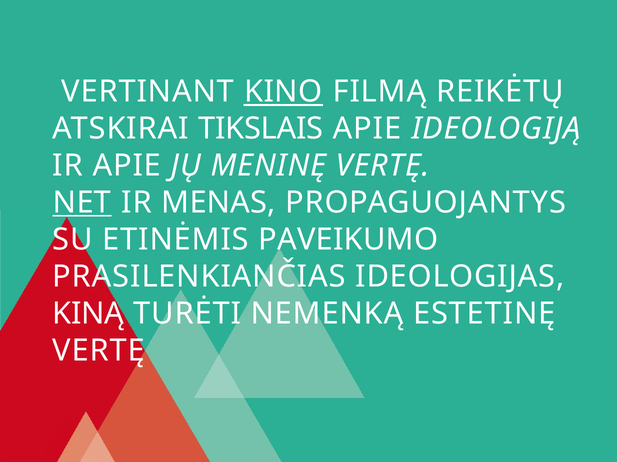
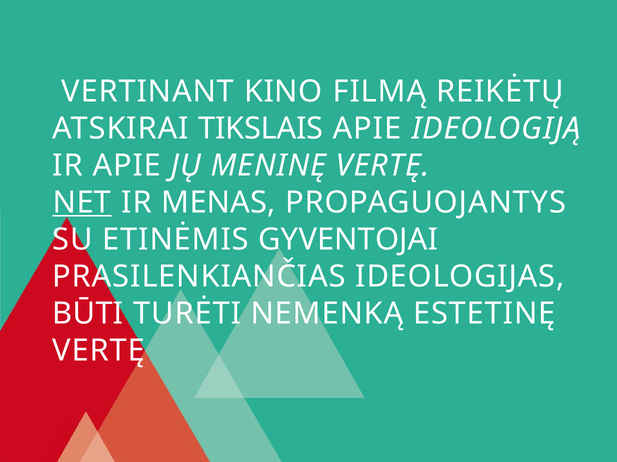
KINO underline: present -> none (283, 92)
PAVEIKUMO: PAVEIKUMO -> GYVENTOJAI (348, 240)
KINĄ: KINĄ -> BŪTI (88, 314)
